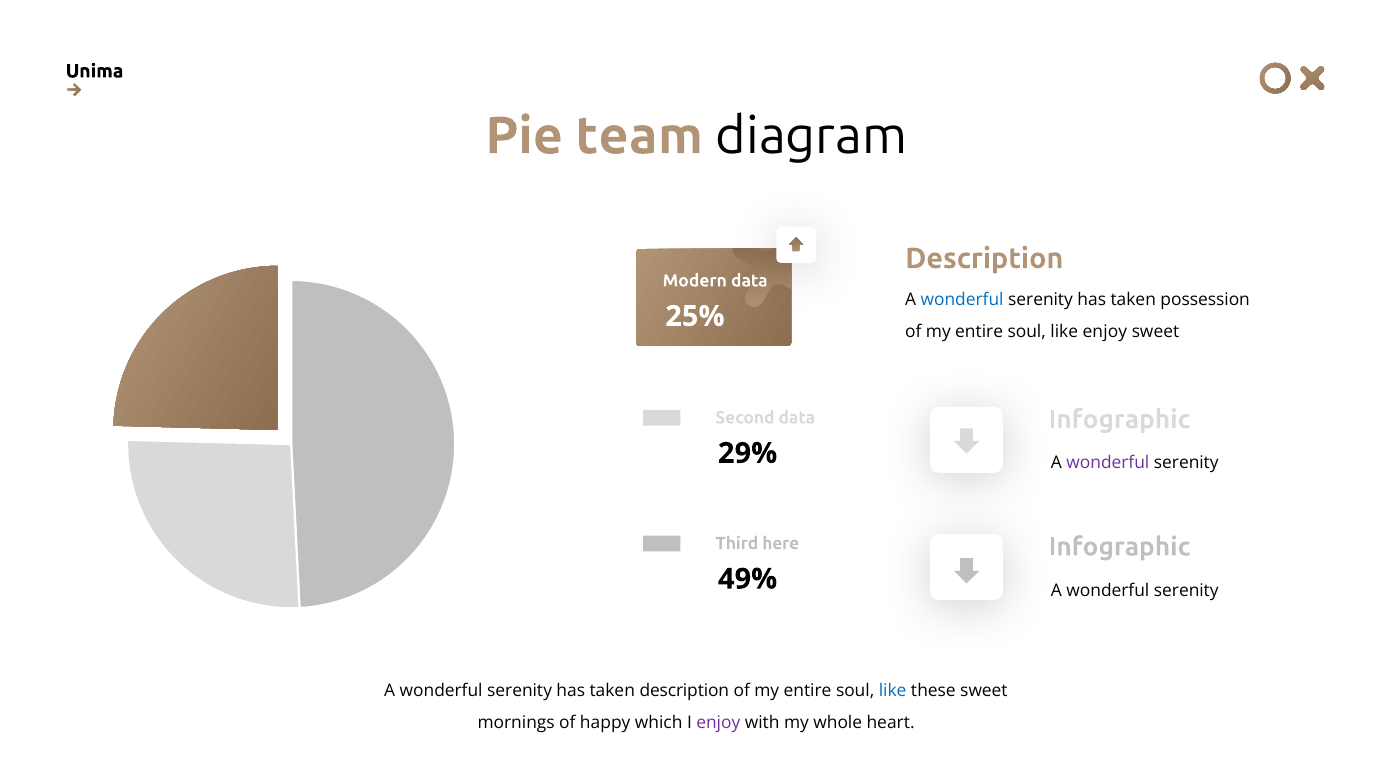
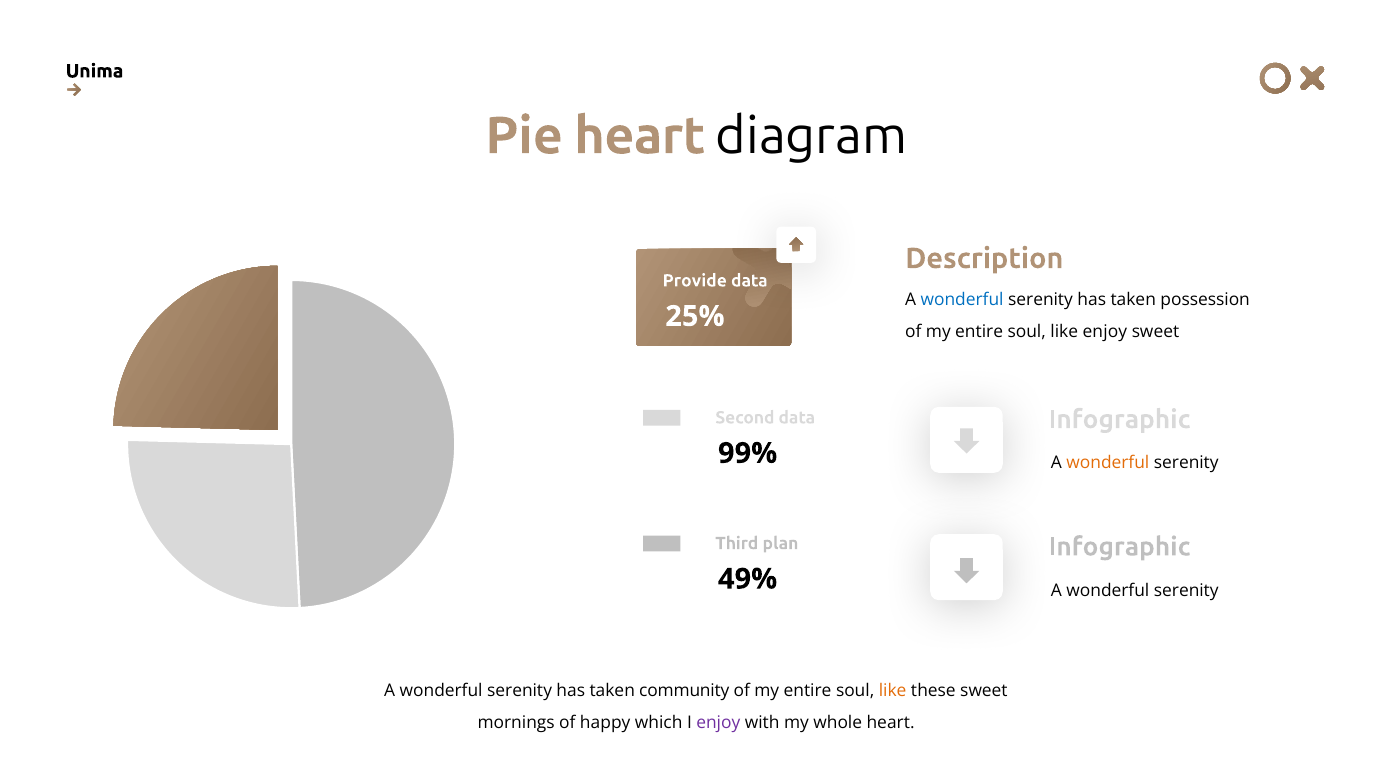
Pie team: team -> heart (640, 136)
Modern: Modern -> Provide (695, 280)
29%: 29% -> 99% (748, 453)
wonderful colour: purple -> orange (1108, 463)
here: here -> plan (780, 543)
taken description: description -> community (684, 691)
like colour: blue -> orange (893, 691)
